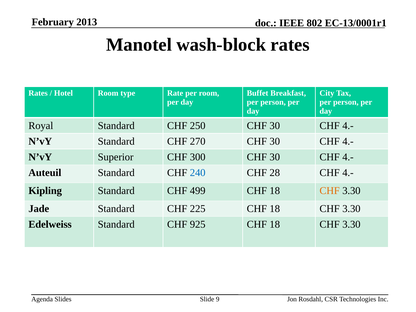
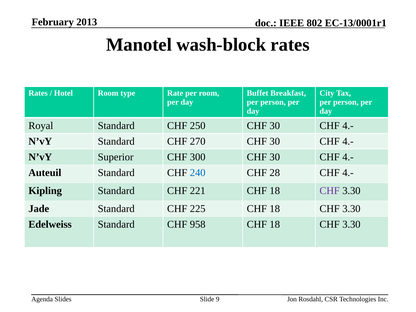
499: 499 -> 221 (198, 191)
CHF colour: orange -> purple (330, 191)
925: 925 -> 958 (198, 225)
